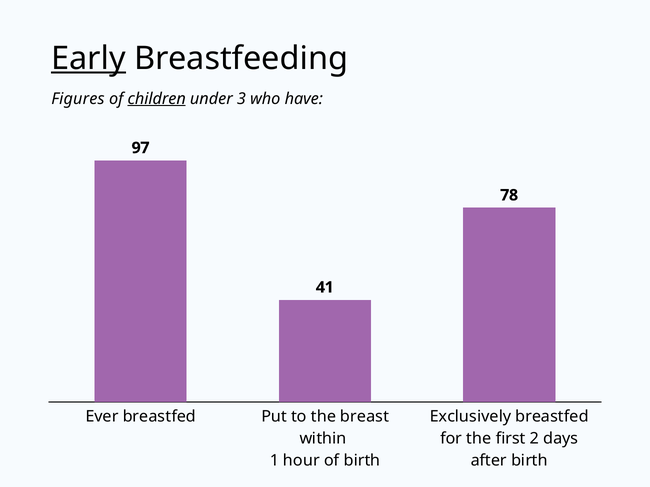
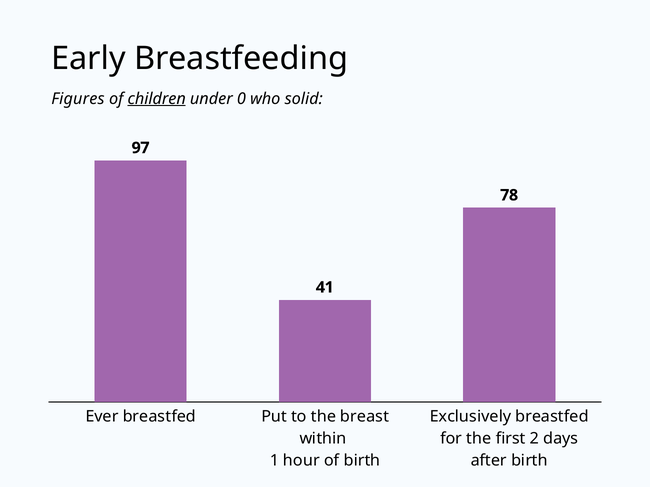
Early underline: present -> none (88, 58)
3: 3 -> 0 (241, 99)
have: have -> solid (304, 99)
